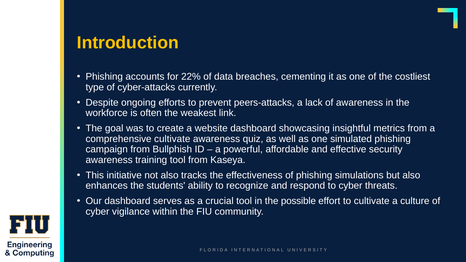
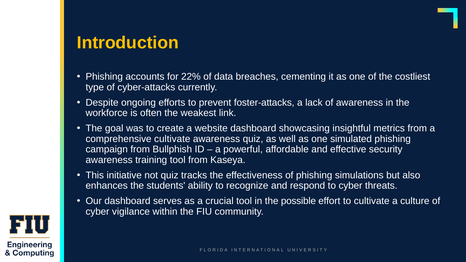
peers-attacks: peers-attacks -> foster-attacks (264, 103)
not also: also -> quiz (170, 175)
